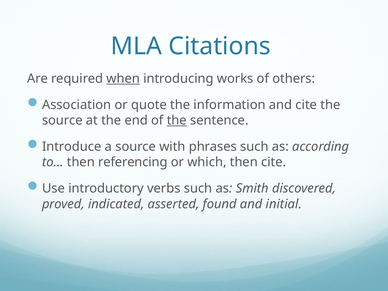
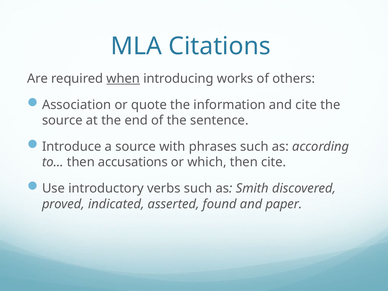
the underline: present -> none (177, 120)
referencing: referencing -> accusations (133, 162)
initial: initial -> paper (284, 204)
